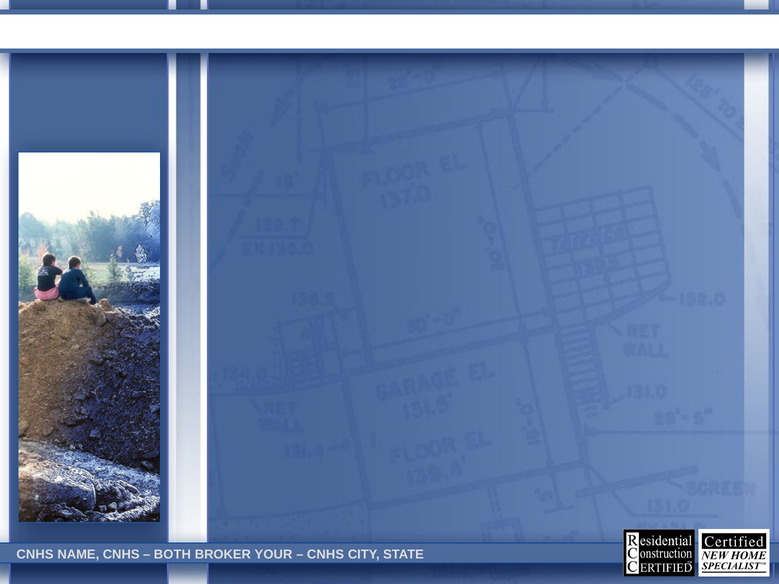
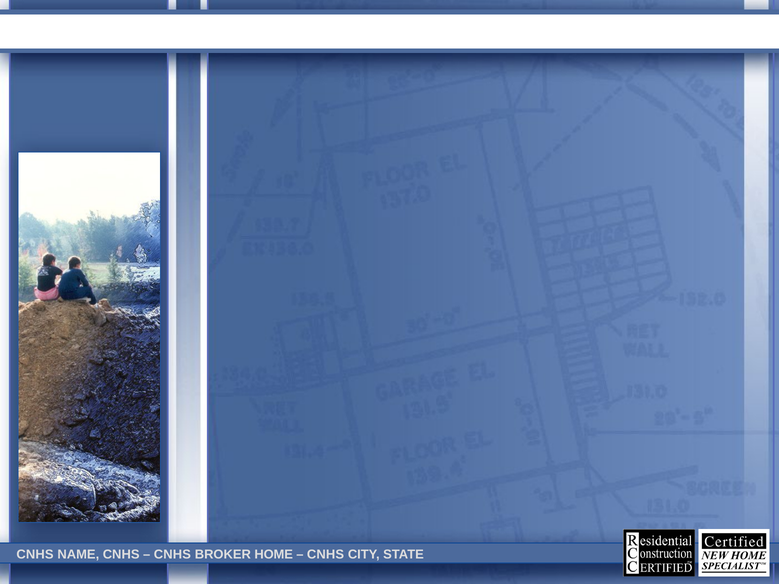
BOTH: BOTH -> CNHS (172, 555)
YOUR: YOUR -> HOME (274, 555)
